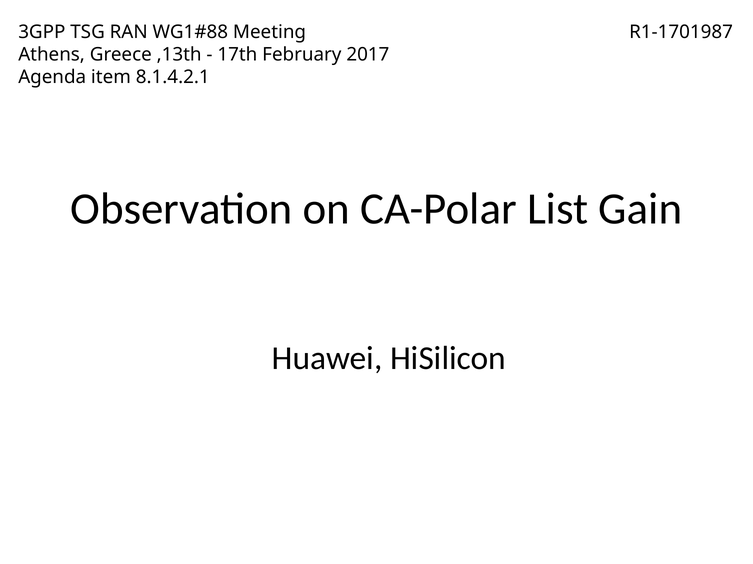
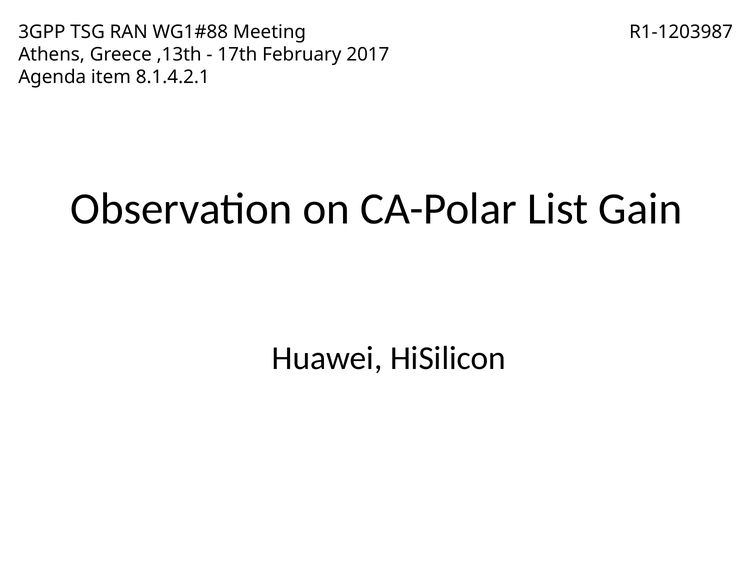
R1-1701987: R1-1701987 -> R1-1203987 (681, 32)
